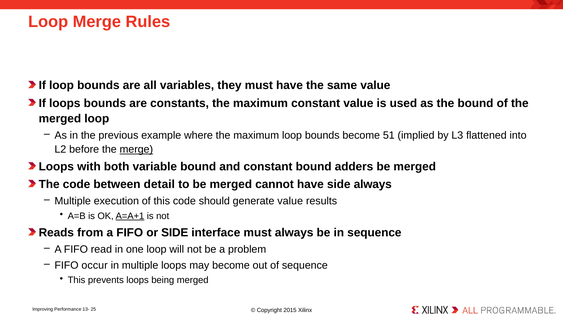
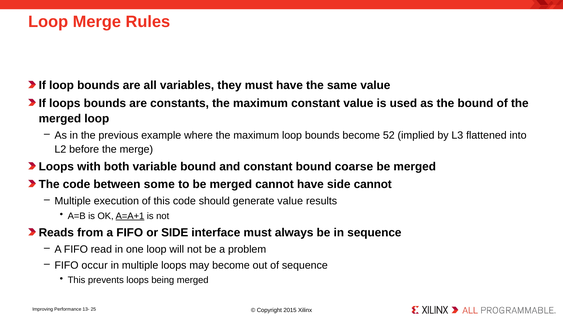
51: 51 -> 52 (389, 135)
merge underline: present -> none (136, 149)
adders: adders -> coarse (354, 166)
detail: detail -> some (159, 184)
side always: always -> cannot (373, 184)
